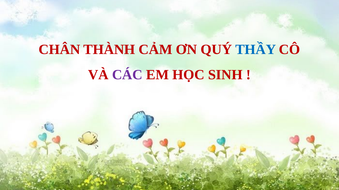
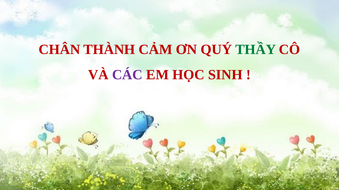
THẦY colour: blue -> green (256, 50)
